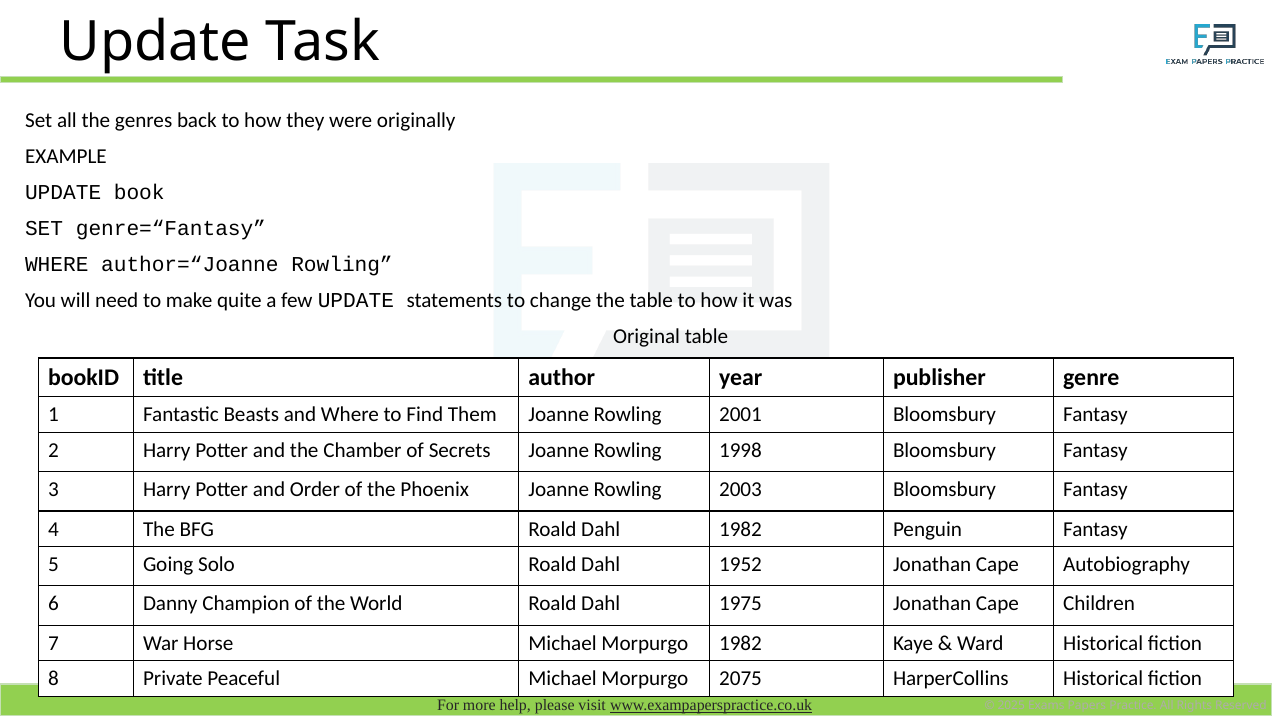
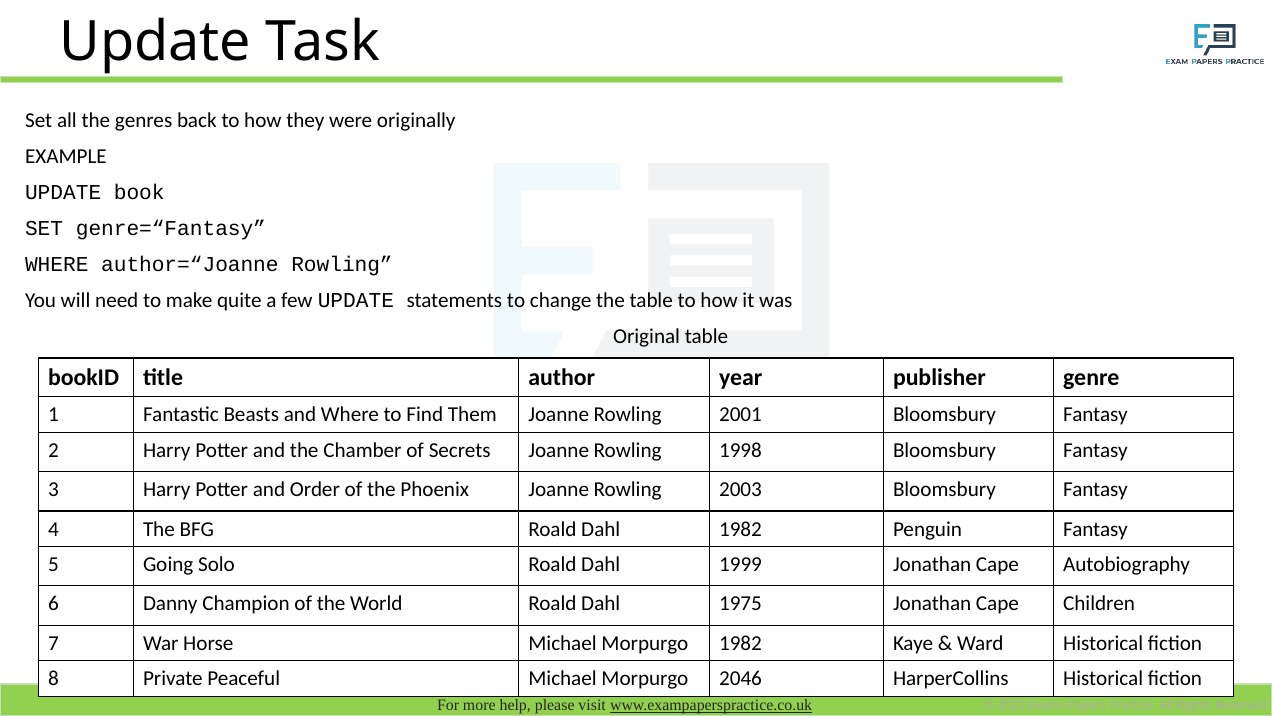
1952: 1952 -> 1999 (741, 564)
2075: 2075 -> 2046 (741, 678)
